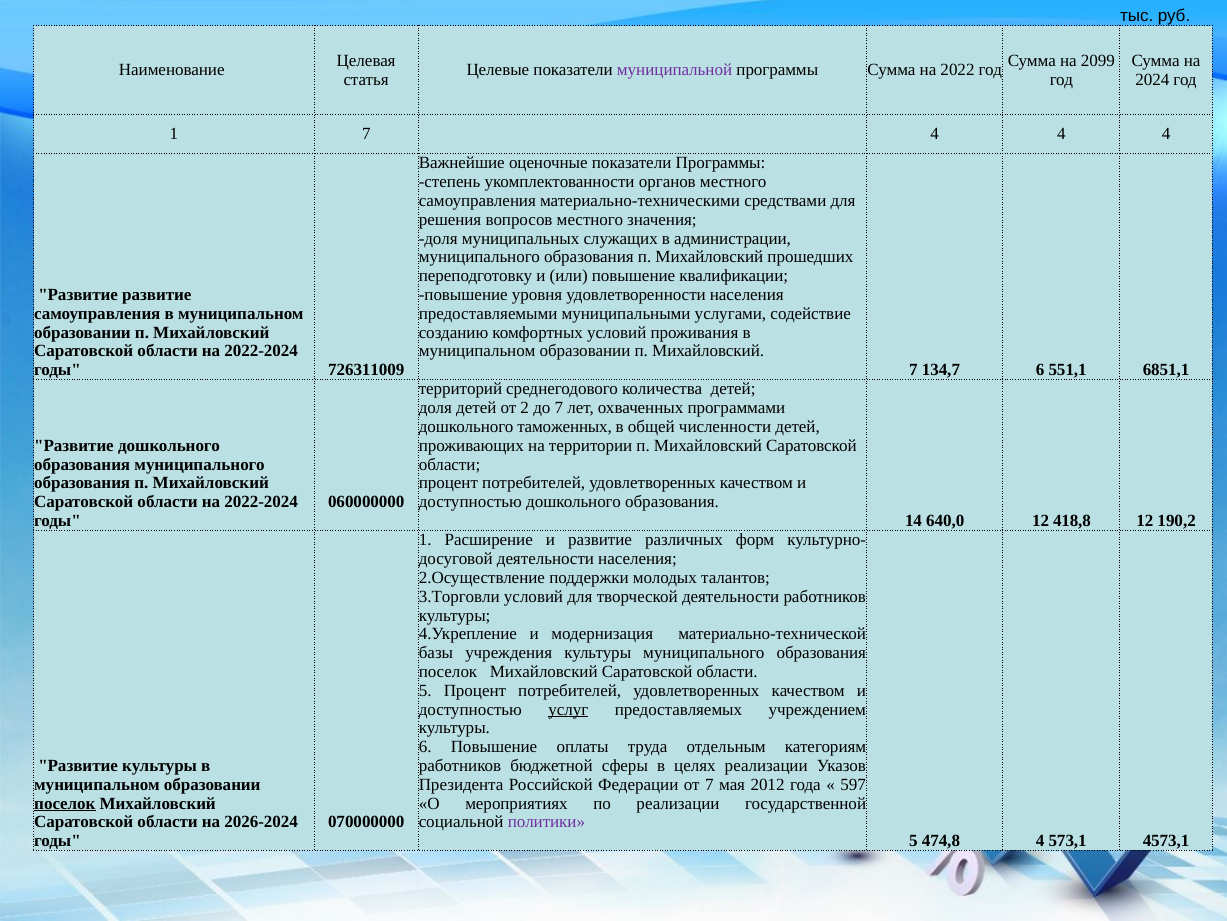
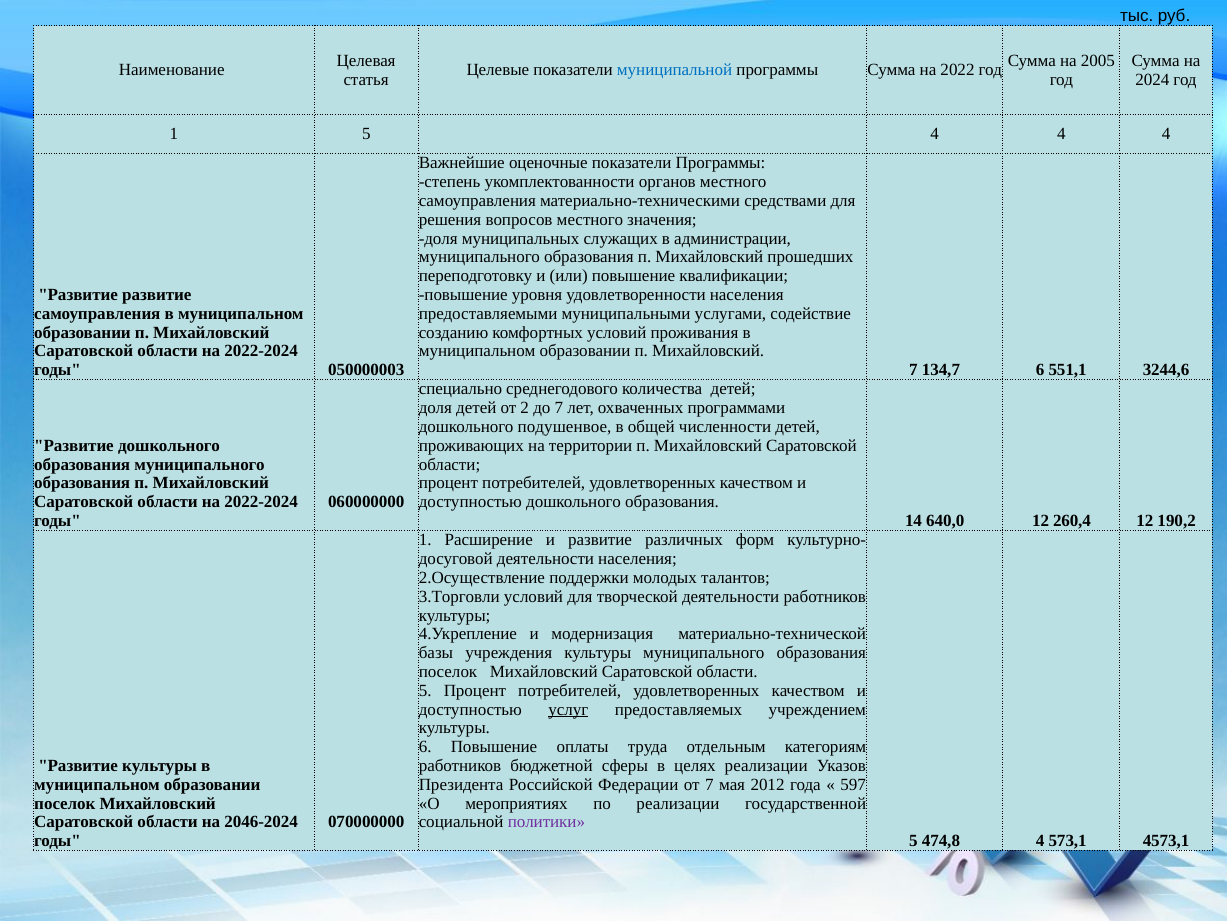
2099: 2099 -> 2005 (1098, 61)
муниципальной colour: purple -> blue (675, 70)
1 7: 7 -> 5 (366, 134)
726311009: 726311009 -> 050000003 (366, 370)
6851,1: 6851,1 -> 3244,6 (1166, 370)
территорий: территорий -> специально (461, 389)
таможенных: таможенных -> подушенвое (565, 427)
418,8: 418,8 -> 260,4 (1072, 521)
поселок underline: present -> none (65, 803)
2026-2024: 2026-2024 -> 2046-2024 (261, 822)
